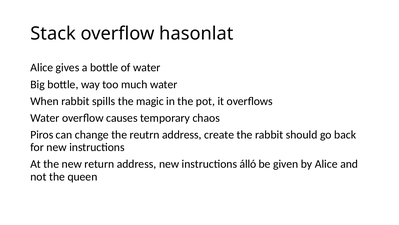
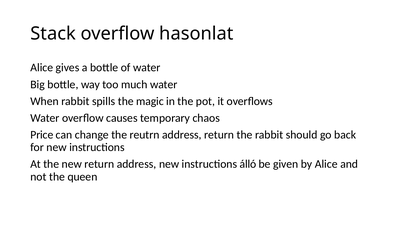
Piros: Piros -> Price (42, 134)
address create: create -> return (219, 134)
